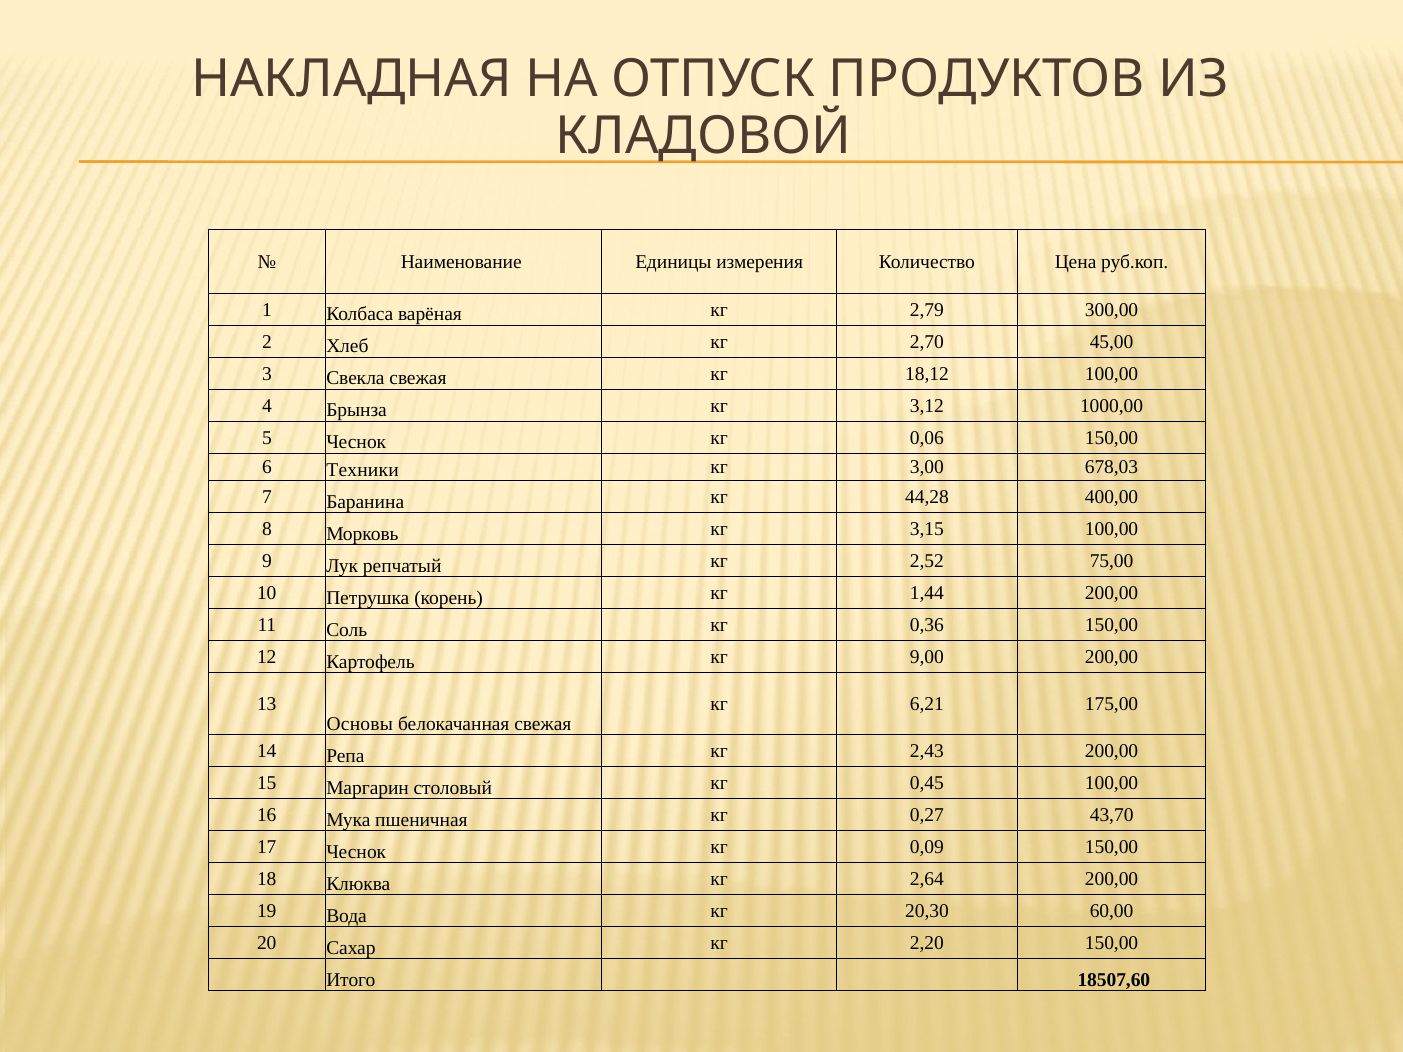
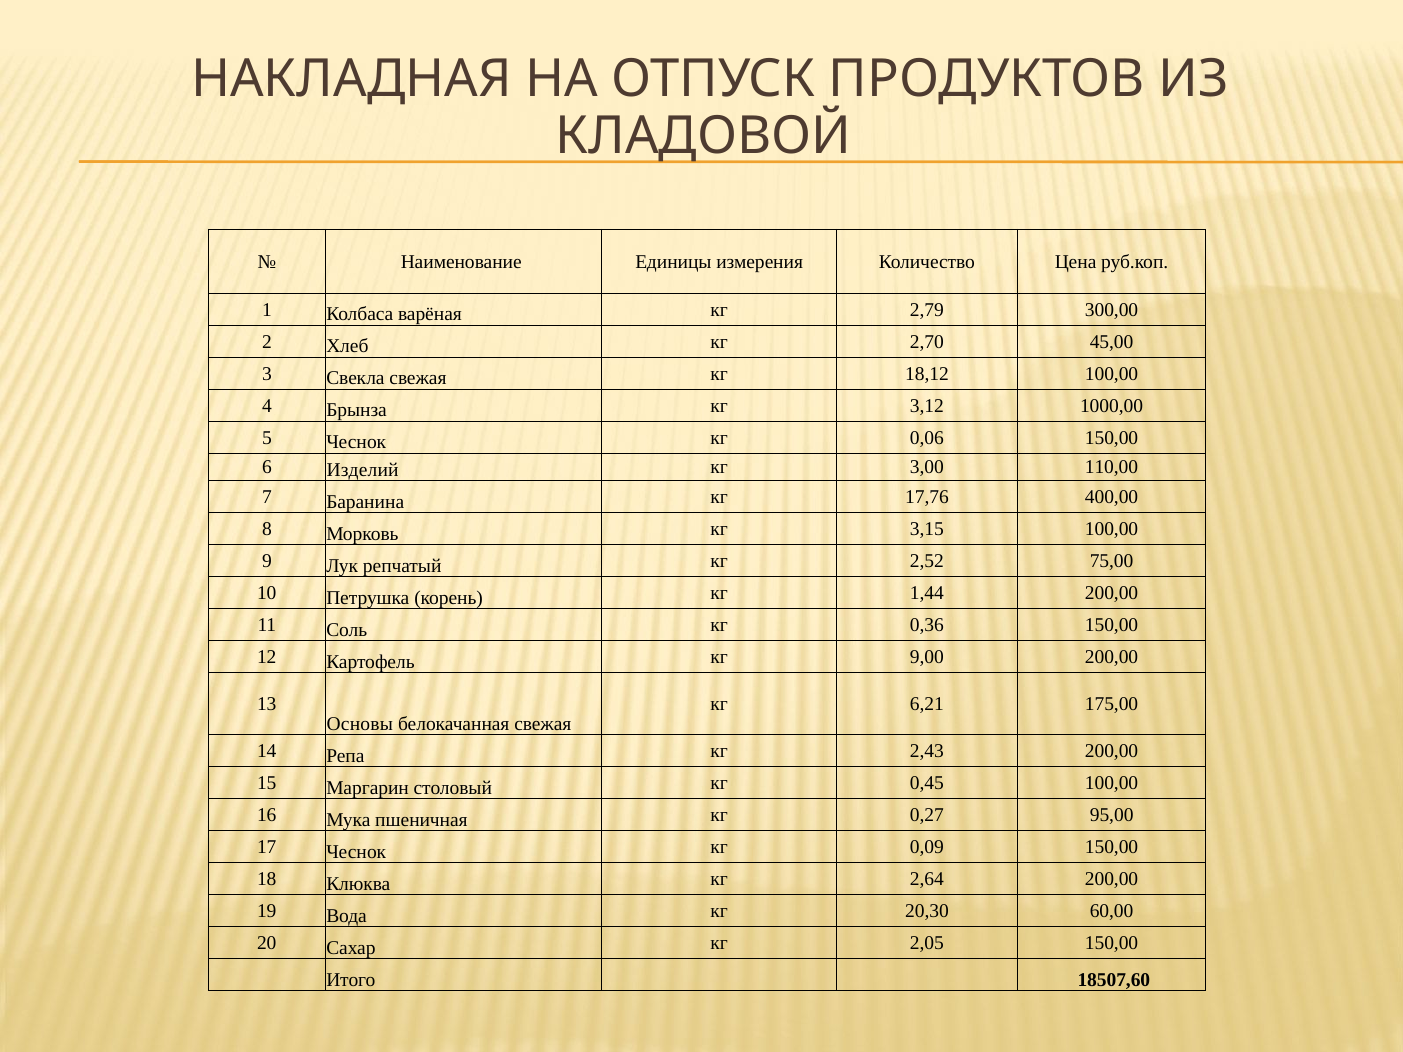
Техники: Техники -> Изделий (363, 470)
678,03: 678,03 -> 110,00 (1112, 467)
44,28: 44,28 -> 17,76 (927, 497)
43,70: 43,70 -> 95,00 (1112, 815)
2,20: 2,20 -> 2,05 (927, 943)
